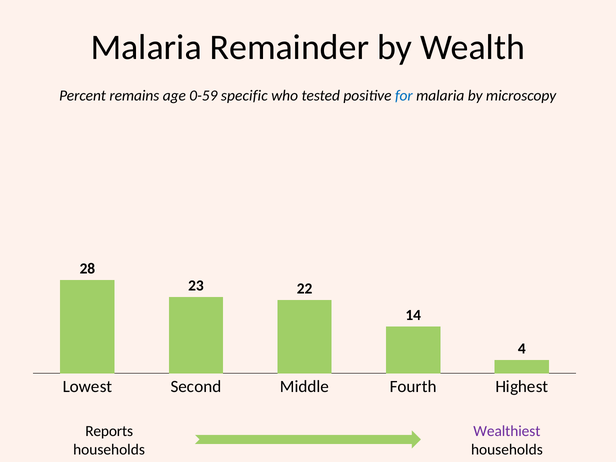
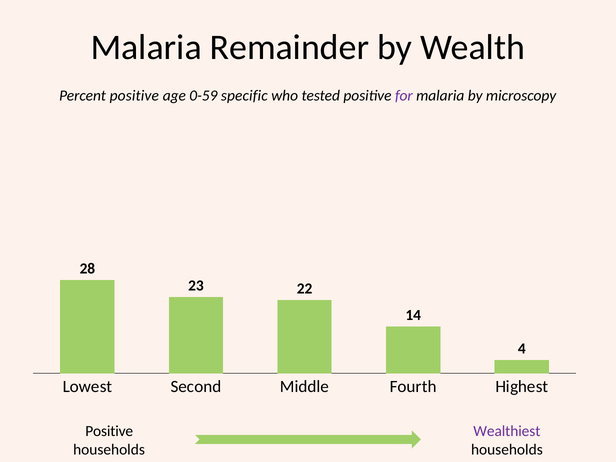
Percent remains: remains -> positive (134, 95)
for colour: blue -> purple (404, 95)
Reports: Reports -> Positive (109, 431)
